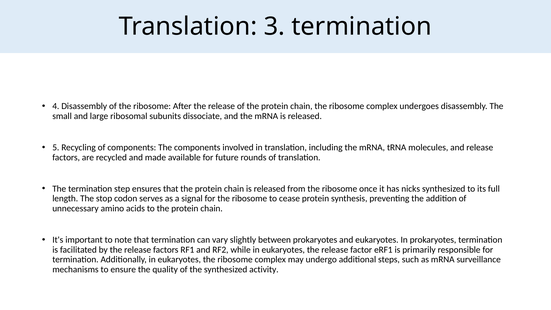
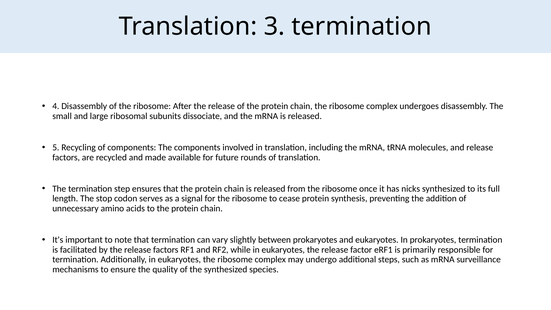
activity: activity -> species (264, 269)
